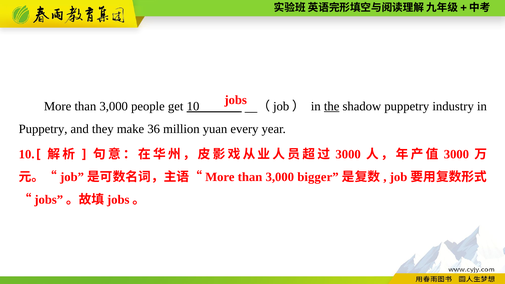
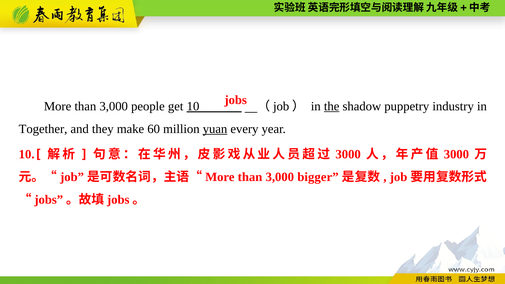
Puppetry: Puppetry -> Together (43, 129)
36: 36 -> 60 (154, 129)
yuan underline: none -> present (215, 129)
